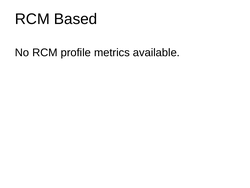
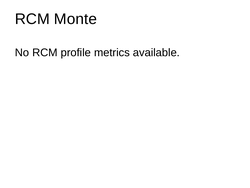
Based: Based -> Monte (76, 19)
